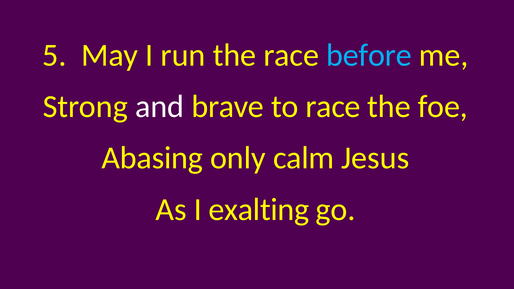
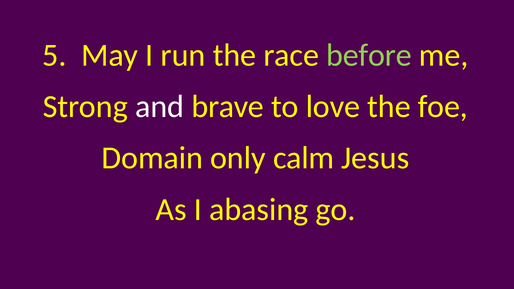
before colour: light blue -> light green (369, 55)
to race: race -> love (333, 107)
Abasing: Abasing -> Domain (152, 158)
exalting: exalting -> abasing (259, 209)
